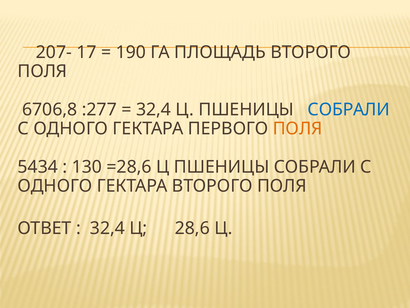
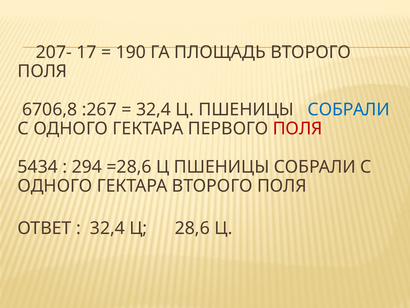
:277: :277 -> :267 (99, 109)
ПОЛЯ colour: orange -> red (298, 128)
130: 130 -> 294 (87, 167)
